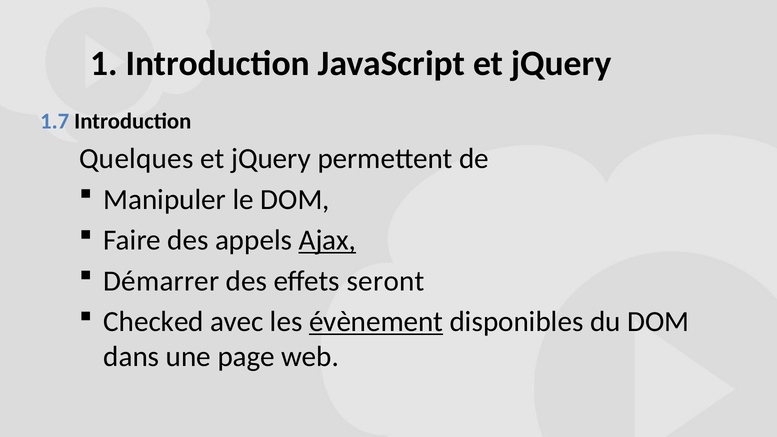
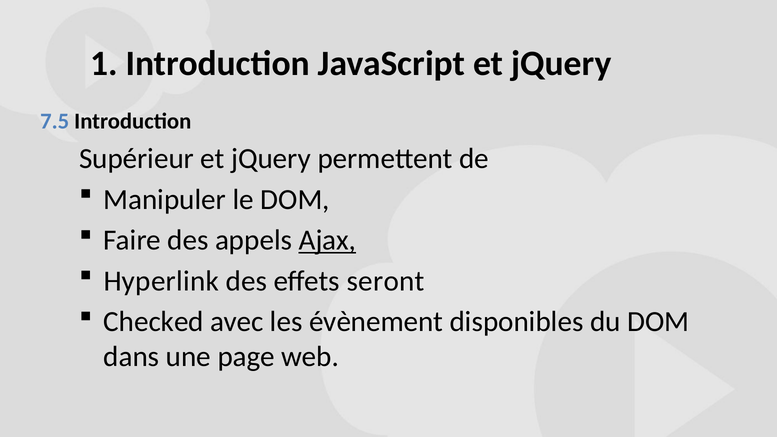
1.7: 1.7 -> 7.5 (55, 121)
Quelques: Quelques -> Supérieur (137, 159)
Démarrer: Démarrer -> Hyperlink (161, 281)
évènement underline: present -> none (376, 322)
